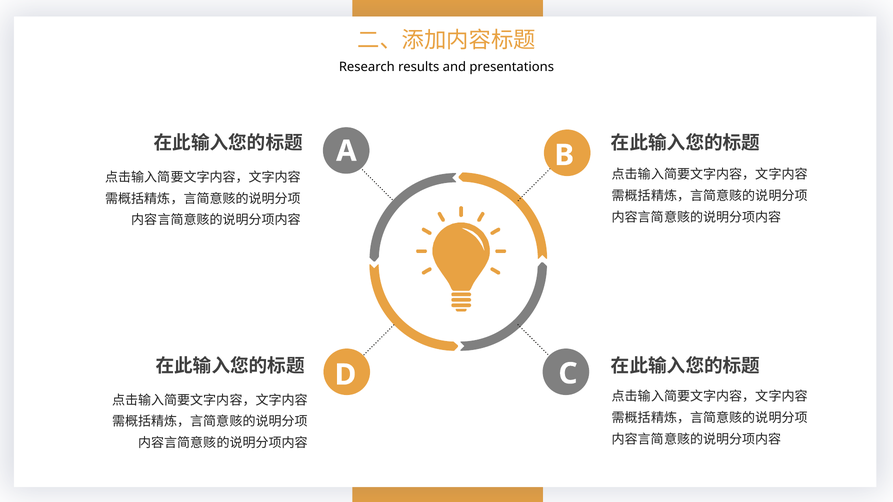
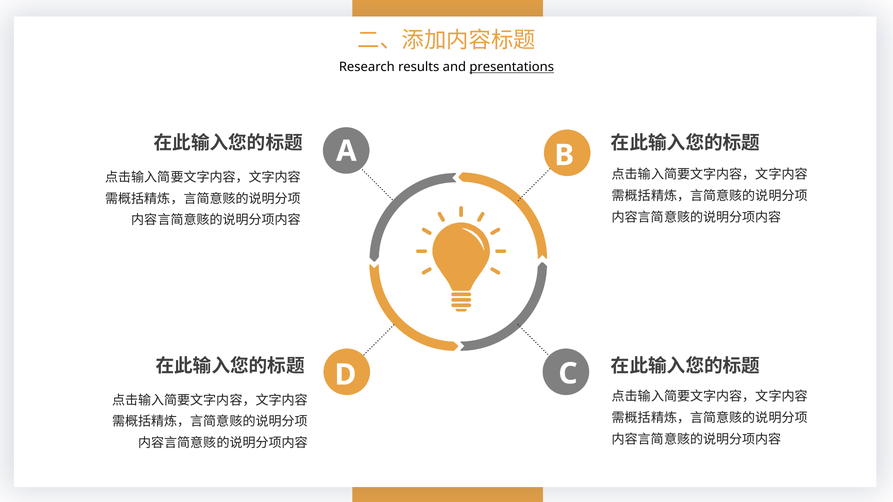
presentations underline: none -> present (512, 67)
